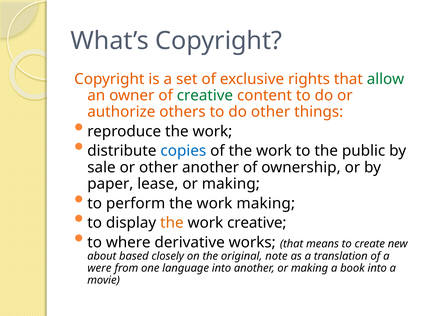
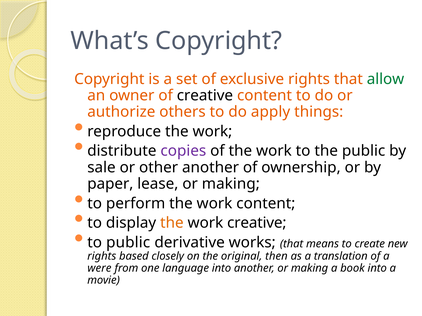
creative colour: green -> black (205, 96)
do other: other -> apply (271, 112)
copies colour: blue -> purple (183, 151)
work making: making -> content (266, 204)
to where: where -> public (128, 243)
about: about -> rights (102, 257)
note: note -> then (276, 257)
